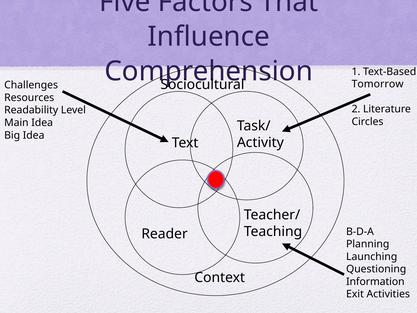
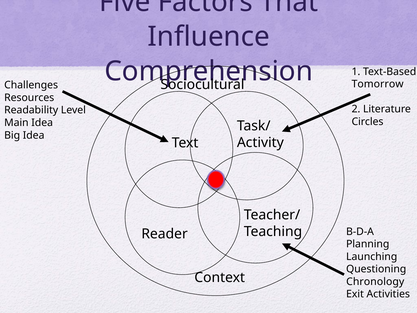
Information: Information -> Chronology (375, 281)
